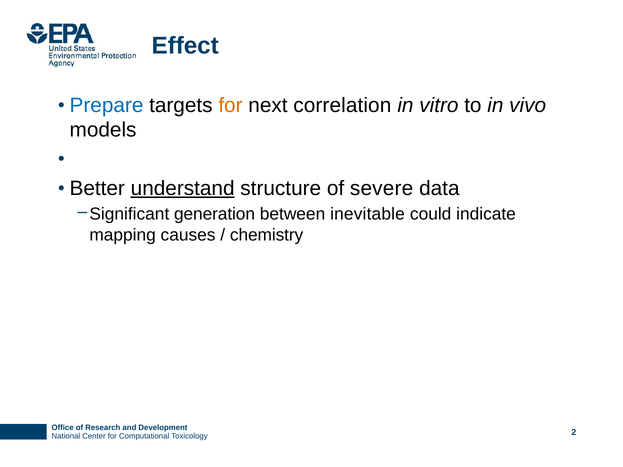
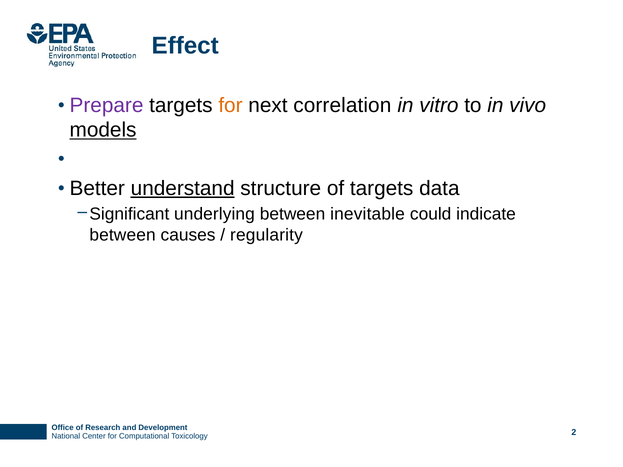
Prepare colour: blue -> purple (107, 105)
models underline: none -> present (103, 130)
of severe: severe -> targets (382, 188)
generation: generation -> underlying (214, 214)
mapping: mapping -> between (123, 235)
chemistry: chemistry -> regularity (266, 235)
